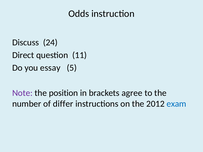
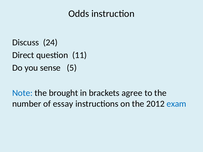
essay: essay -> sense (50, 68)
Note colour: purple -> blue (22, 93)
position: position -> brought (63, 93)
differ: differ -> essay (63, 104)
